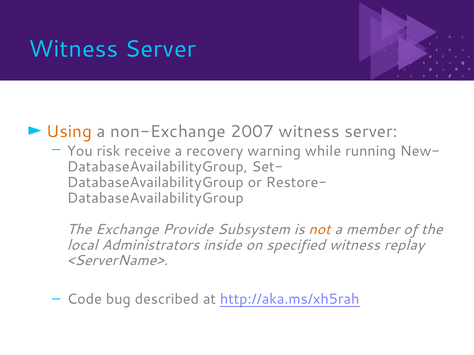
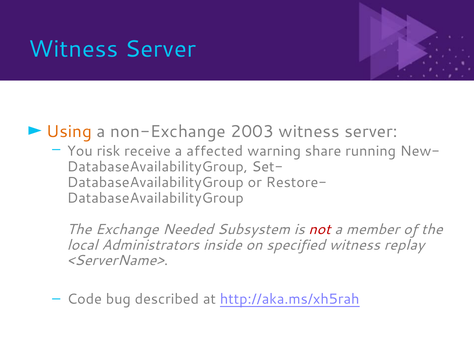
2007: 2007 -> 2003 (252, 132)
recovery: recovery -> affected (215, 151)
while: while -> share (323, 151)
Provide: Provide -> Needed (188, 230)
not colour: orange -> red (320, 230)
